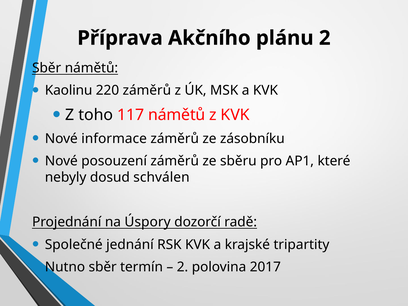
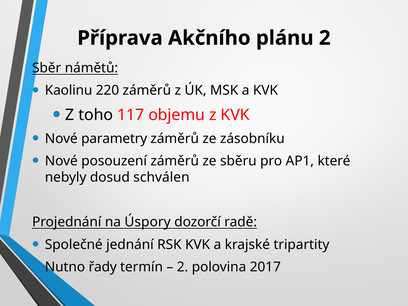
117 námětů: námětů -> objemu (177, 115)
informace: informace -> parametry (114, 139)
Nutno sběr: sběr -> řady (103, 267)
